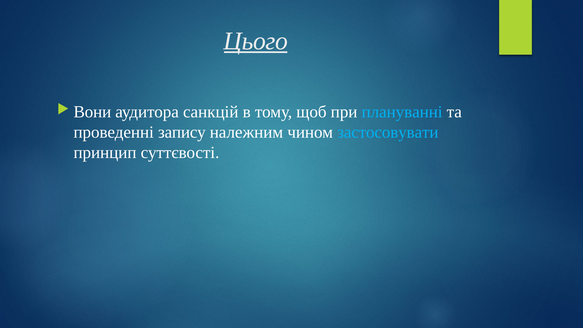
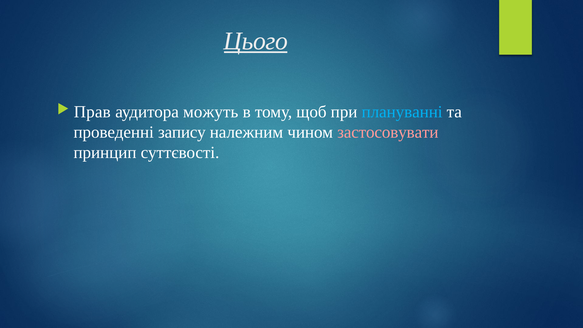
Вони: Вони -> Прав (92, 112)
санкцій: санкцій -> можуть (211, 112)
застосовувати colour: light blue -> pink (388, 132)
